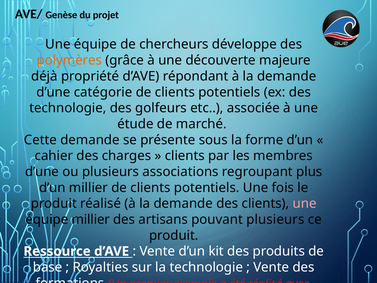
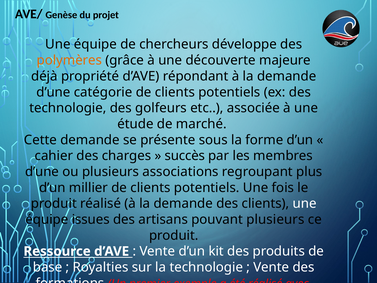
clients: clients -> succès (185, 156)
une colour: pink -> white (305, 203)
équipe millier: millier -> issues (91, 219)
